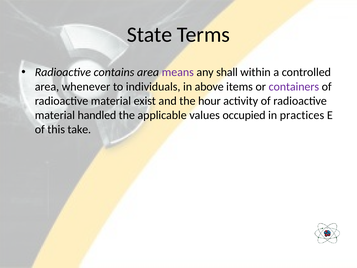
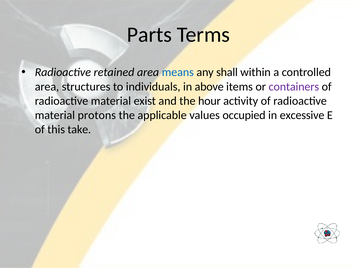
State: State -> Parts (149, 35)
contains: contains -> retained (114, 72)
means colour: purple -> blue (178, 72)
whenever: whenever -> structures (86, 87)
handled: handled -> protons (97, 115)
practices: practices -> excessive (302, 115)
